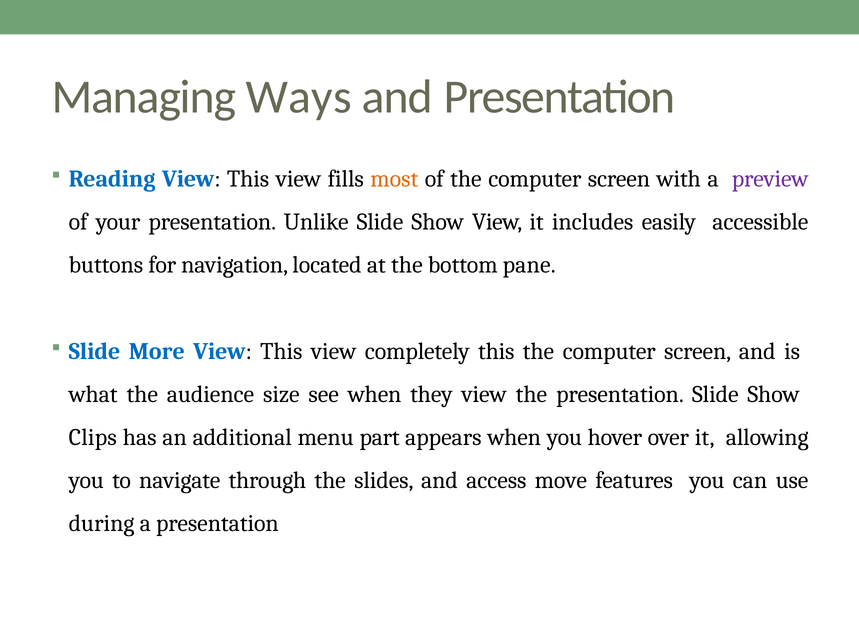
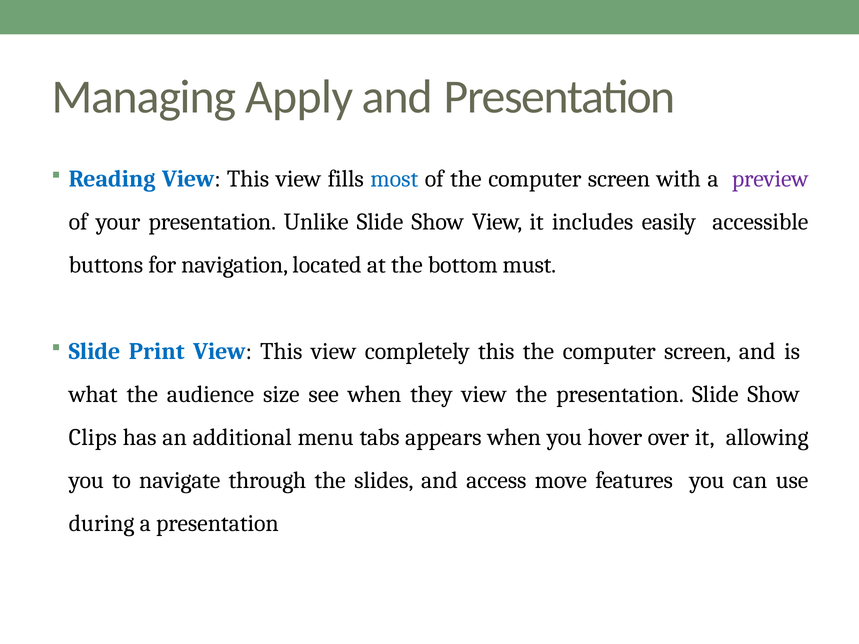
Ways: Ways -> Apply (299, 97)
most colour: orange -> blue (394, 179)
pane: pane -> must (529, 265)
More: More -> Print (157, 352)
part: part -> tabs (380, 438)
